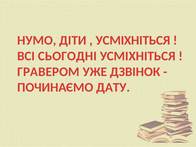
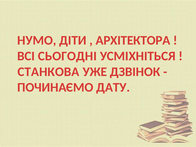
УСМІХНІТЬСЯ: УСМІХНІТЬСЯ -> АРХІТЕКТОРА (133, 40)
ГРАВЕРОМ: ГРАВЕРОМ -> СТАНКОВА (48, 72)
